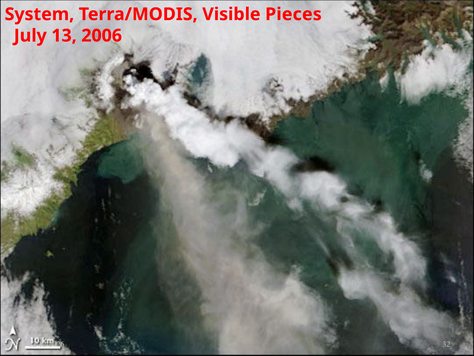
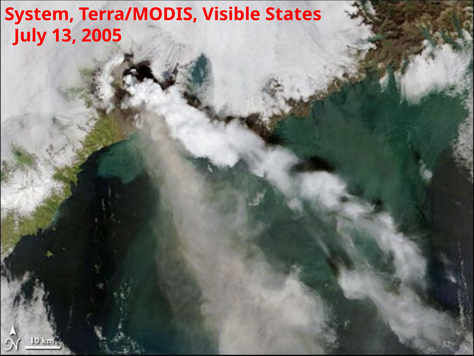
Pieces: Pieces -> States (293, 14)
2006: 2006 -> 2005 (102, 36)
